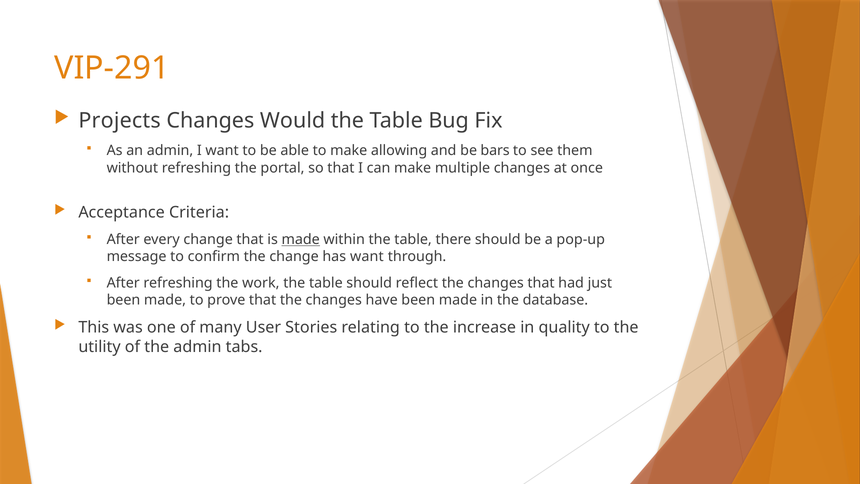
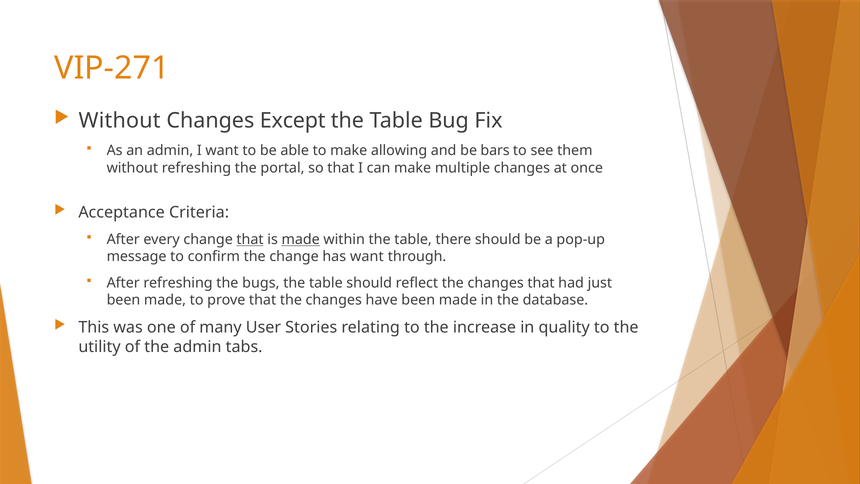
VIP-291: VIP-291 -> VIP-271 (112, 68)
Projects: Projects -> Without (120, 121)
Would: Would -> Except (293, 121)
that underline: none -> present (250, 239)
work: work -> bugs (261, 283)
